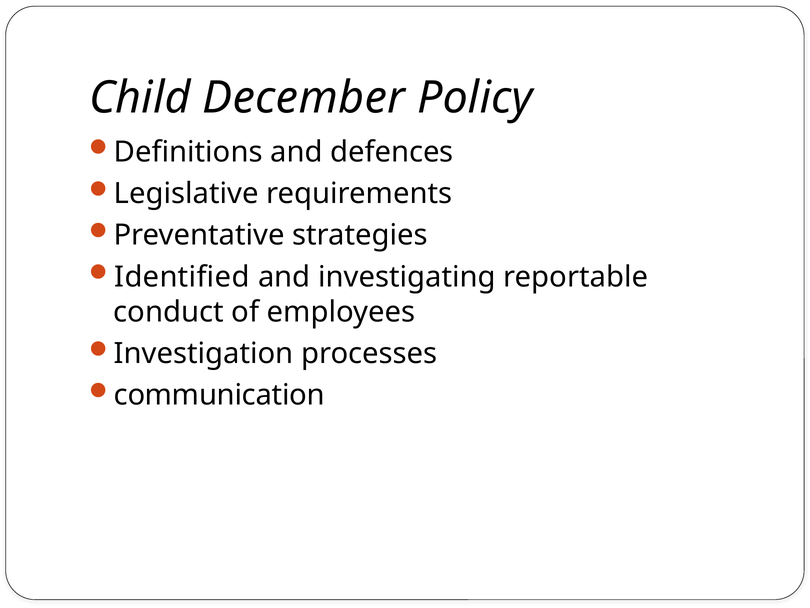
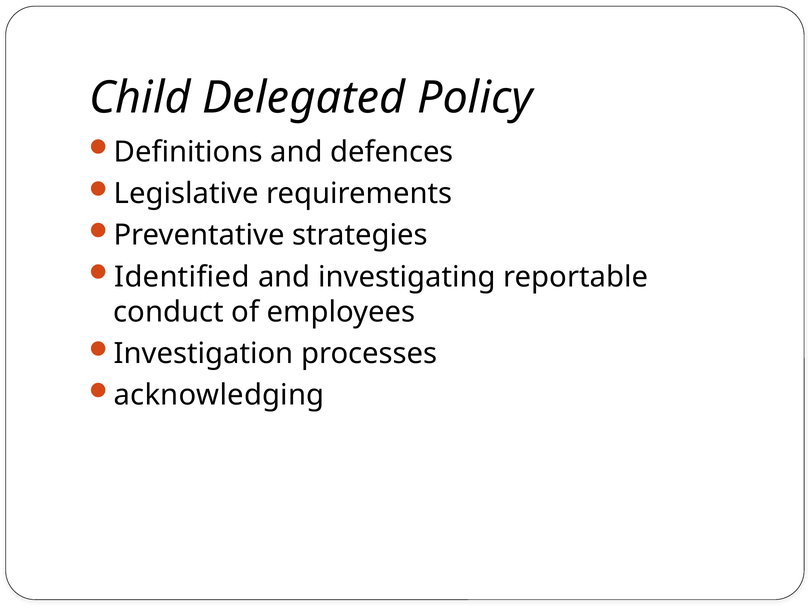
December: December -> Delegated (304, 98)
communication: communication -> acknowledging (219, 395)
